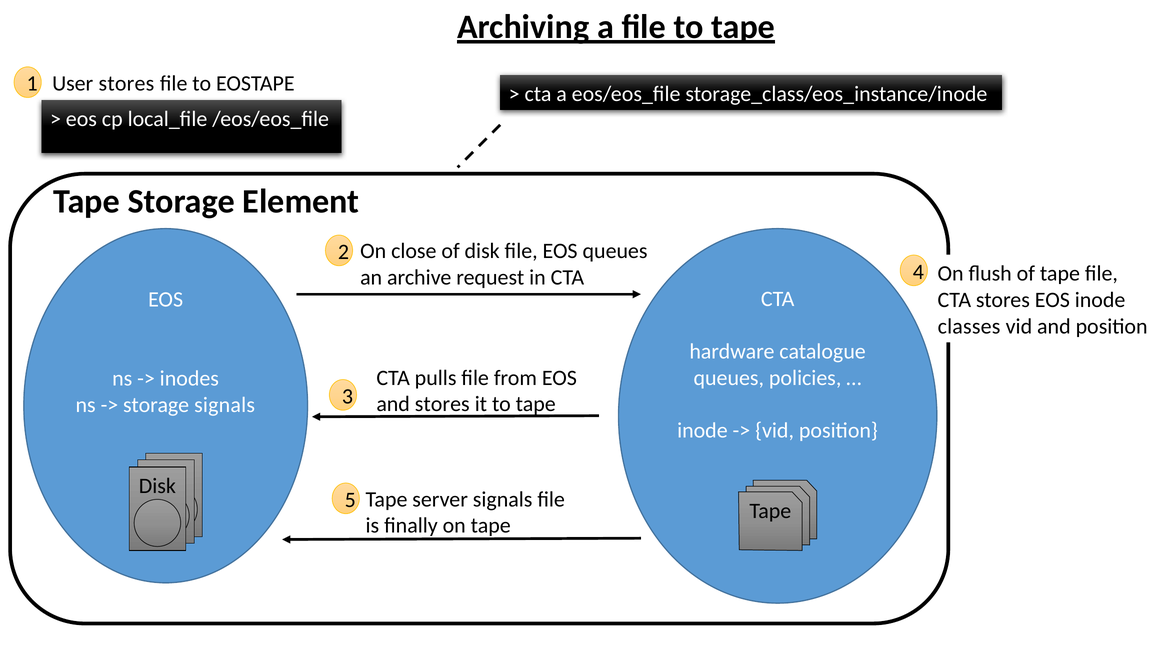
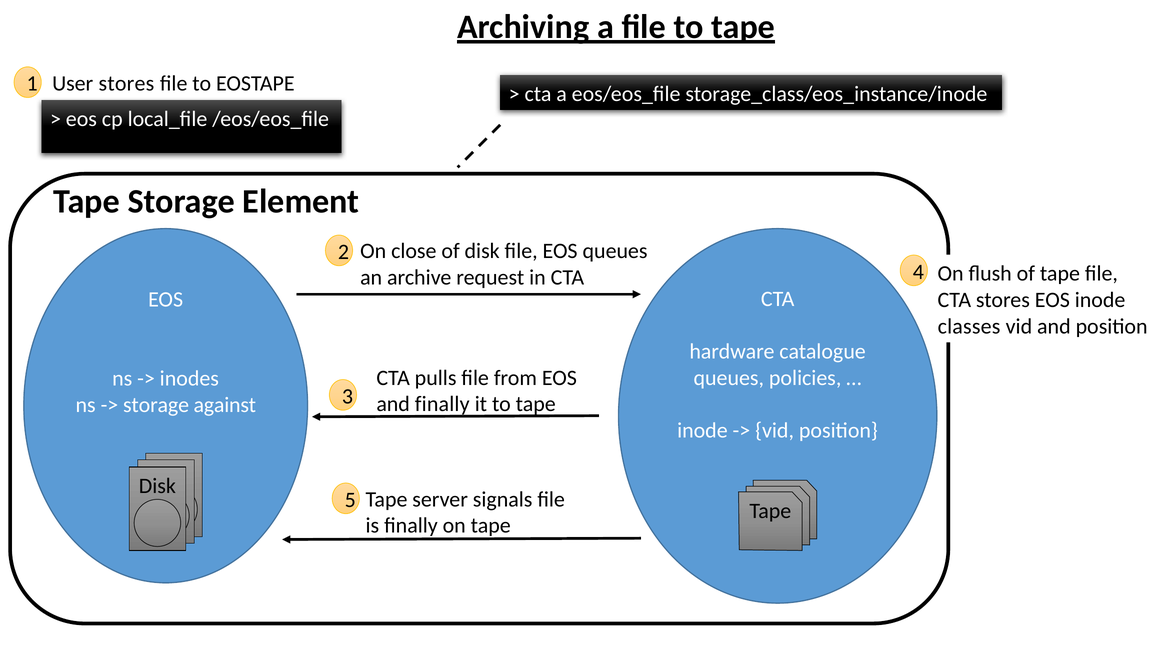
and stores: stores -> finally (442, 404)
storage signals: signals -> against (225, 405)
